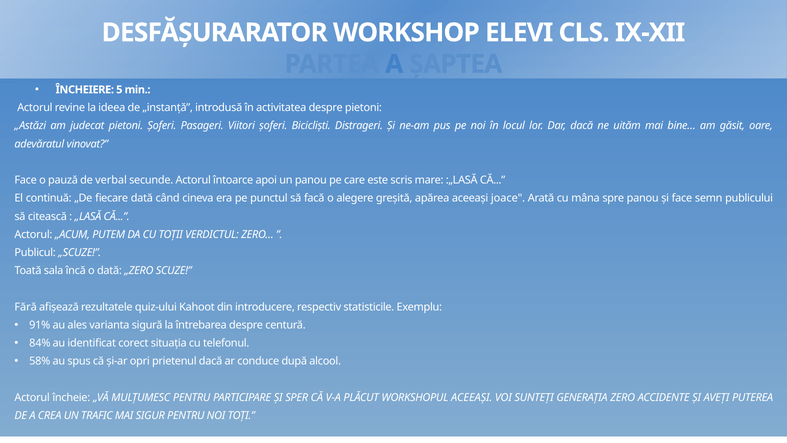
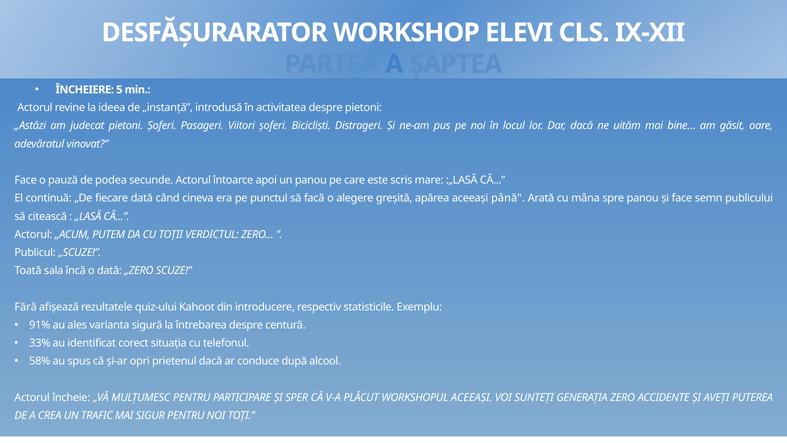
verbal: verbal -> podea (111, 180)
joace: joace -> până (508, 198)
84%: 84% -> 33% (40, 343)
